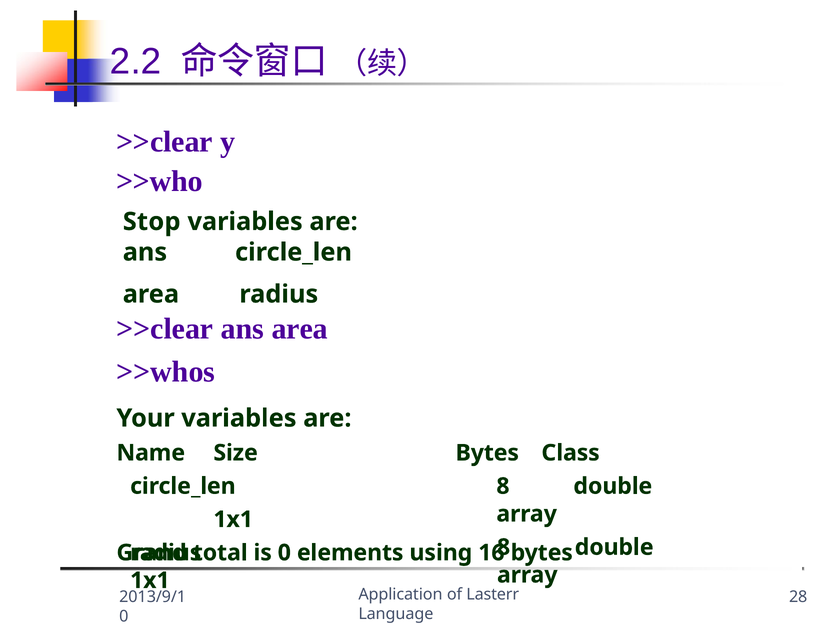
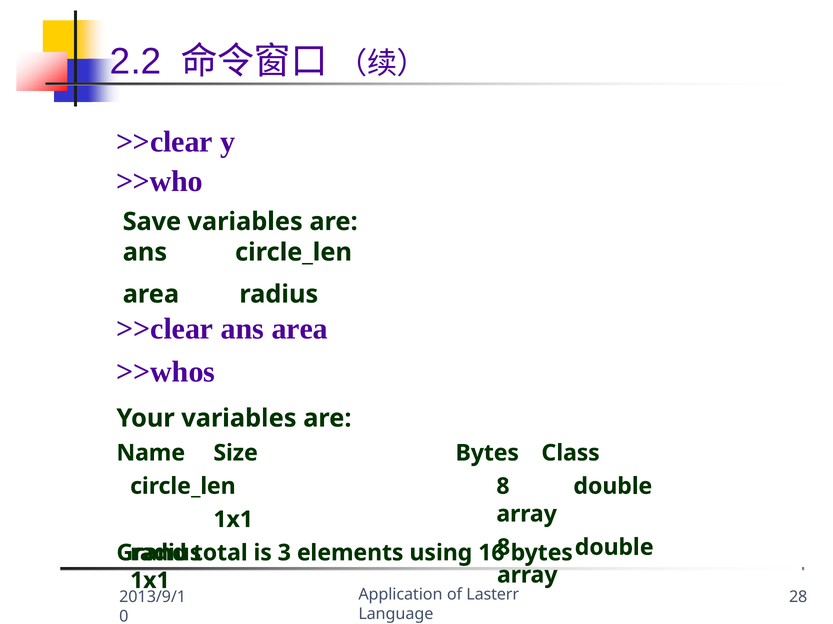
Stop: Stop -> Save (152, 222)
is 0: 0 -> 3 (284, 553)
